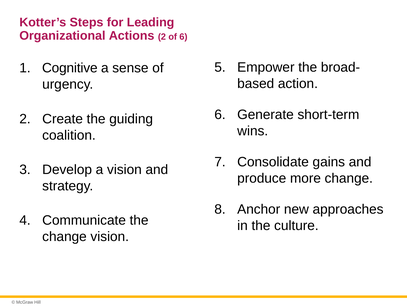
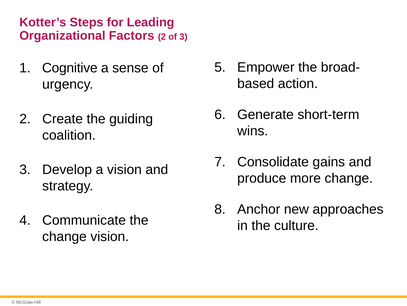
Actions: Actions -> Factors (132, 36)
of 6: 6 -> 3 (183, 37)
